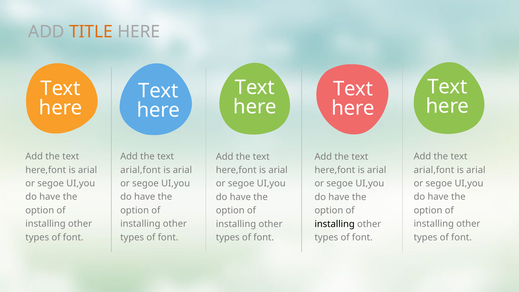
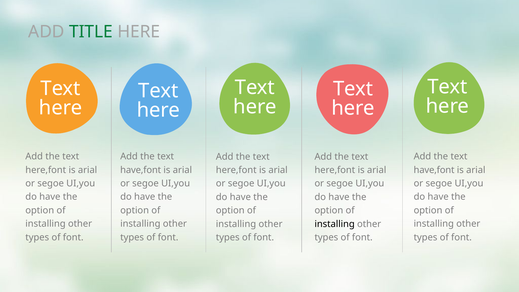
TITLE colour: orange -> green (91, 32)
arial,font: arial,font -> have,font (141, 170)
arial,font: arial,font -> have,font (434, 170)
